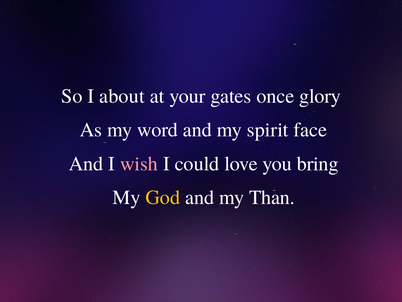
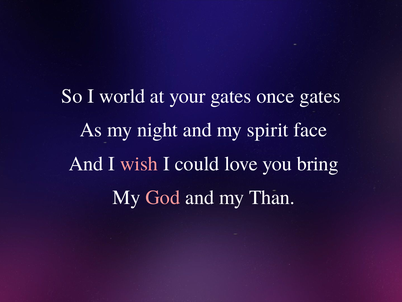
about: about -> world (122, 96)
once glory: glory -> gates (320, 96)
word: word -> night (158, 130)
God colour: yellow -> pink (163, 197)
